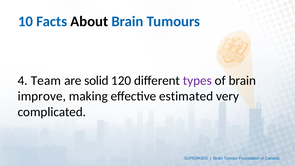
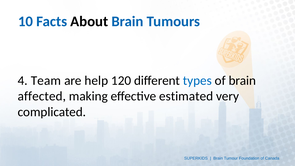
solid: solid -> help (96, 80)
types colour: purple -> blue (197, 80)
improve: improve -> affected (42, 96)
